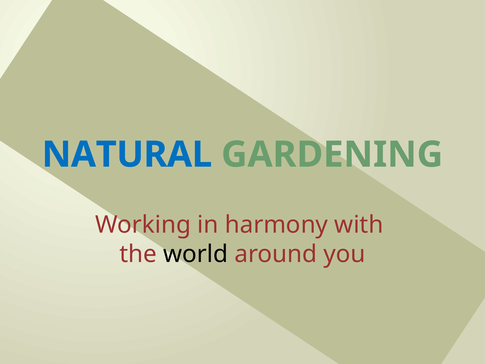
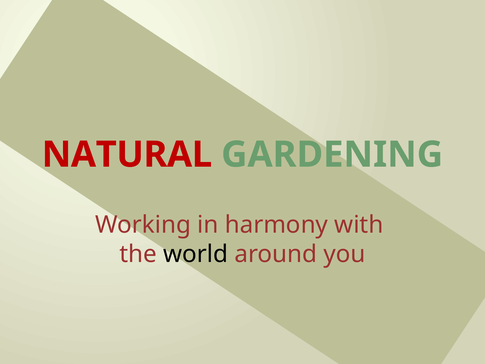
NATURAL colour: blue -> red (127, 155)
